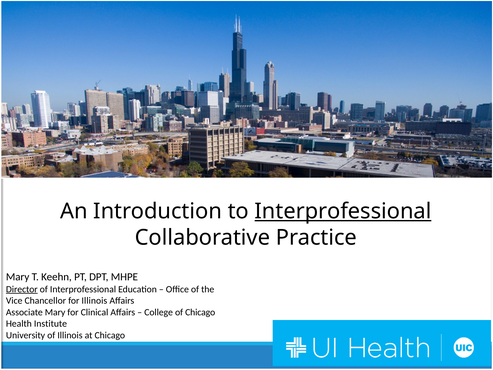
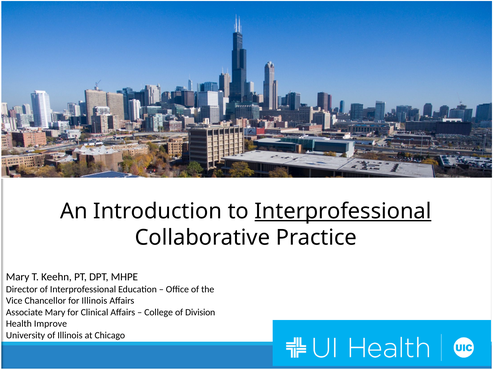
Director underline: present -> none (22, 289)
of Chicago: Chicago -> Division (200, 312)
Institute: Institute -> Improve (50, 324)
